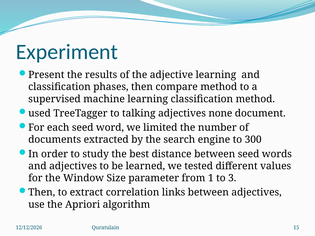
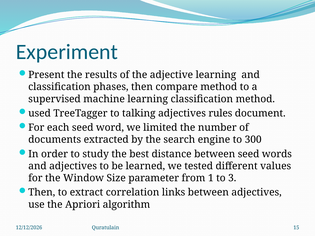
none: none -> rules (220, 113)
